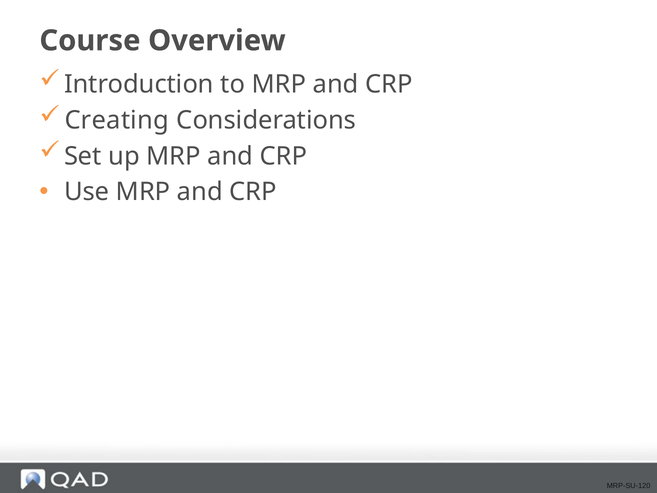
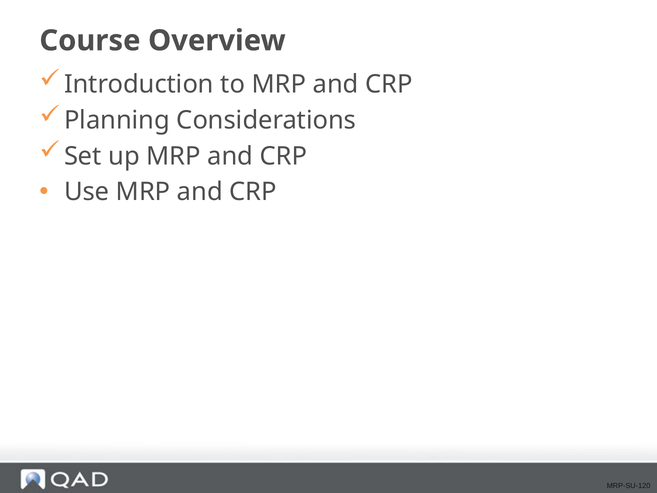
Creating: Creating -> Planning (117, 120)
